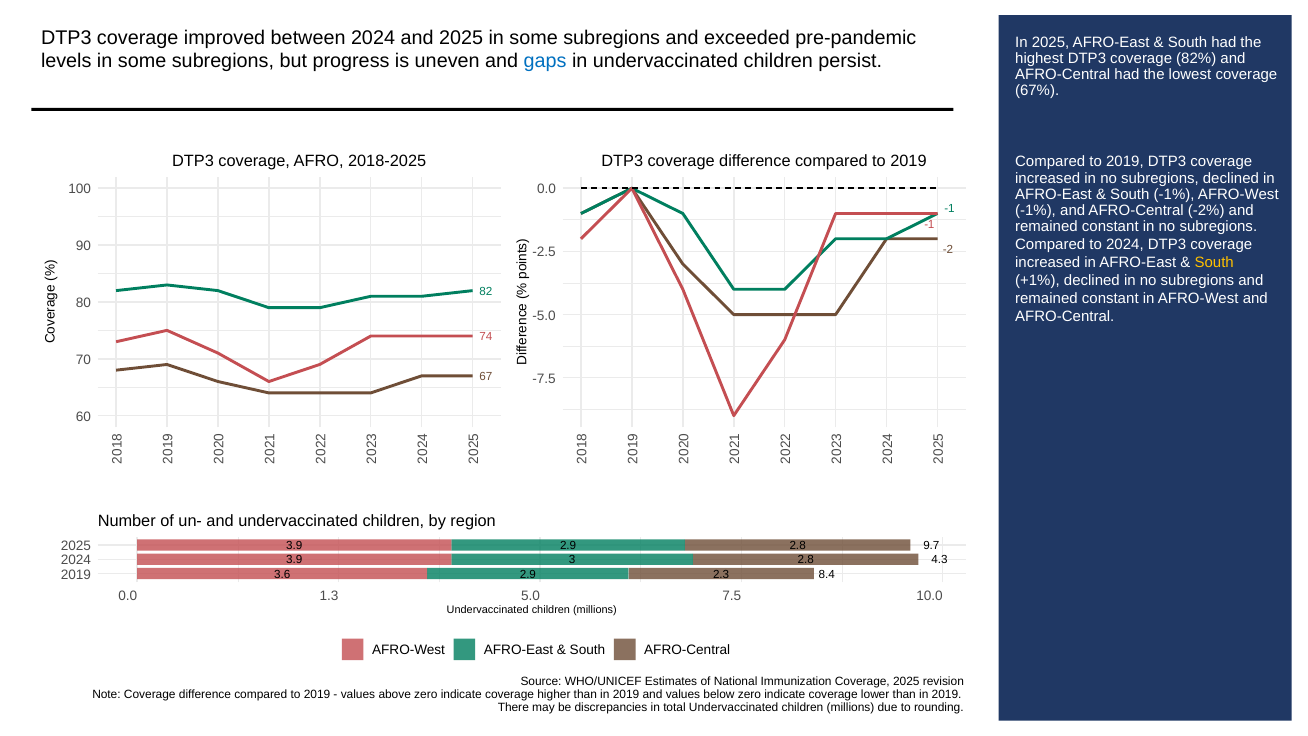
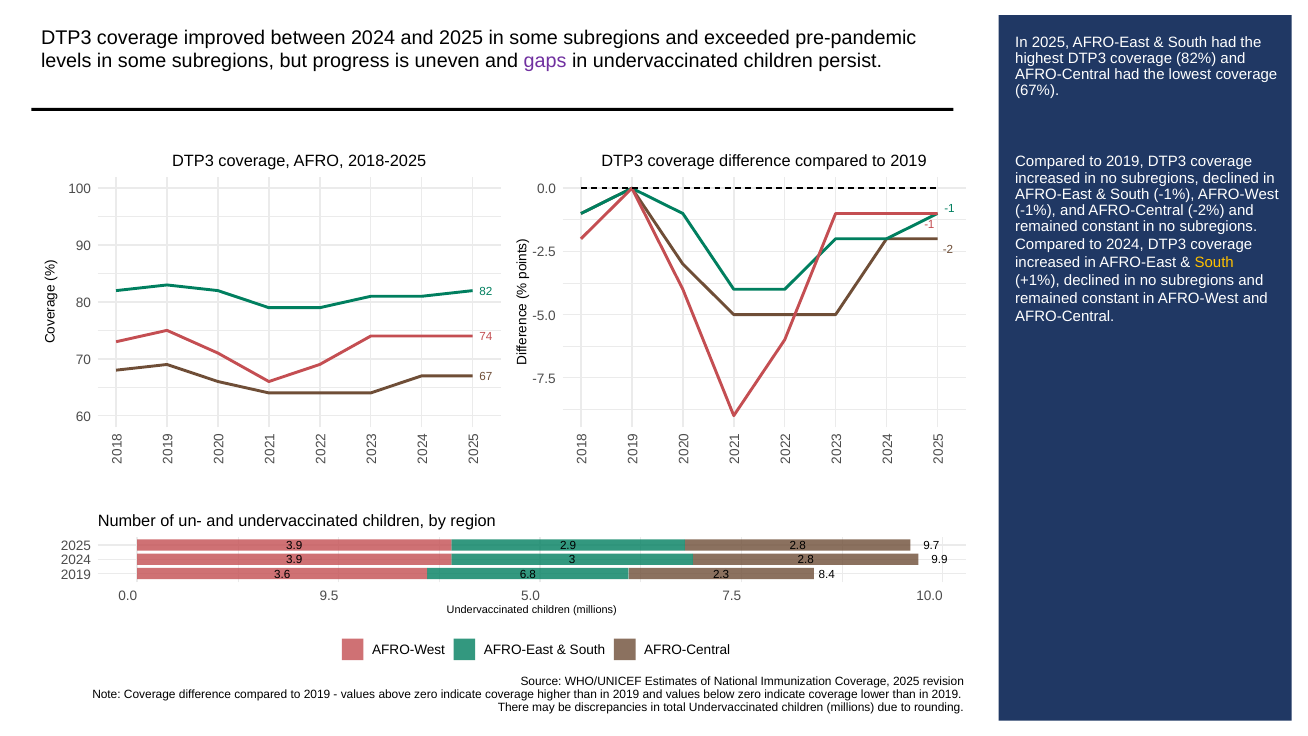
gaps colour: blue -> purple (545, 61)
4.3: 4.3 -> 9.9 (940, 560)
2.9: 2.9 -> 6.8 (528, 574)
1.3: 1.3 -> 9.5 (329, 596)
